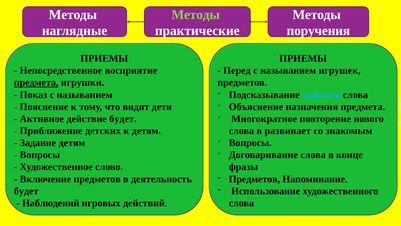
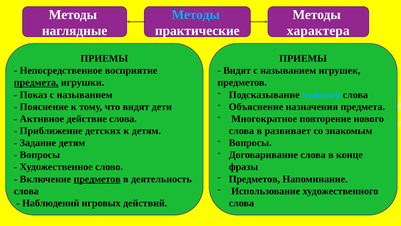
Методы colour: light green -> light blue (196, 15)
поручения: поручения -> характера (318, 31)
Перед: Перед -> Видят (237, 70)
действие будет: будет -> слова (123, 119)
предметов underline: none -> present (97, 179)
будет: будет -> слова (26, 191)
